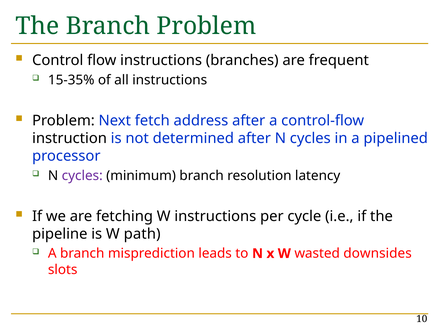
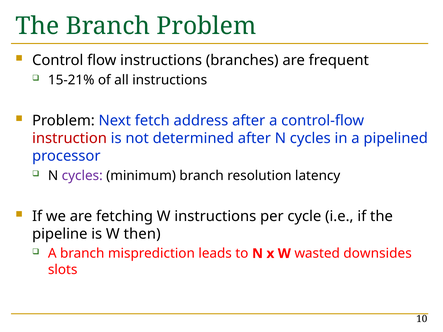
15-35%: 15-35% -> 15-21% (71, 80)
instruction colour: black -> red (70, 138)
path: path -> then (142, 234)
